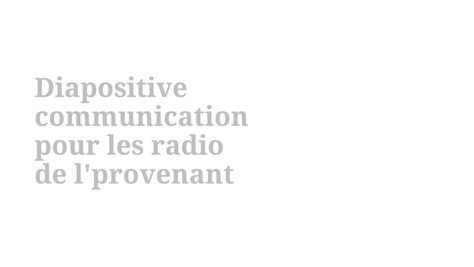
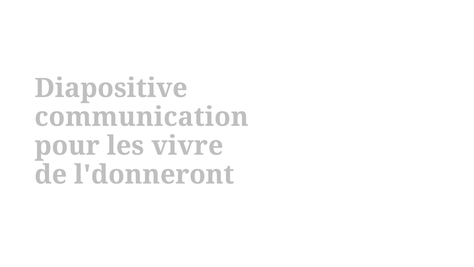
radio: radio -> vivre (187, 146)
l'provenant: l'provenant -> l'donneront (154, 174)
